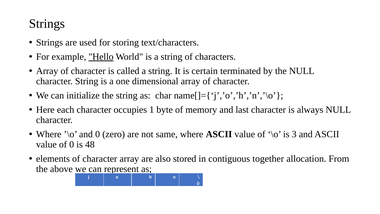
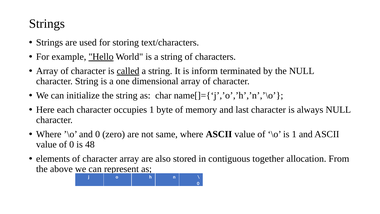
called underline: none -> present (128, 71)
certain: certain -> inform (205, 71)
is 3: 3 -> 1 (294, 134)
